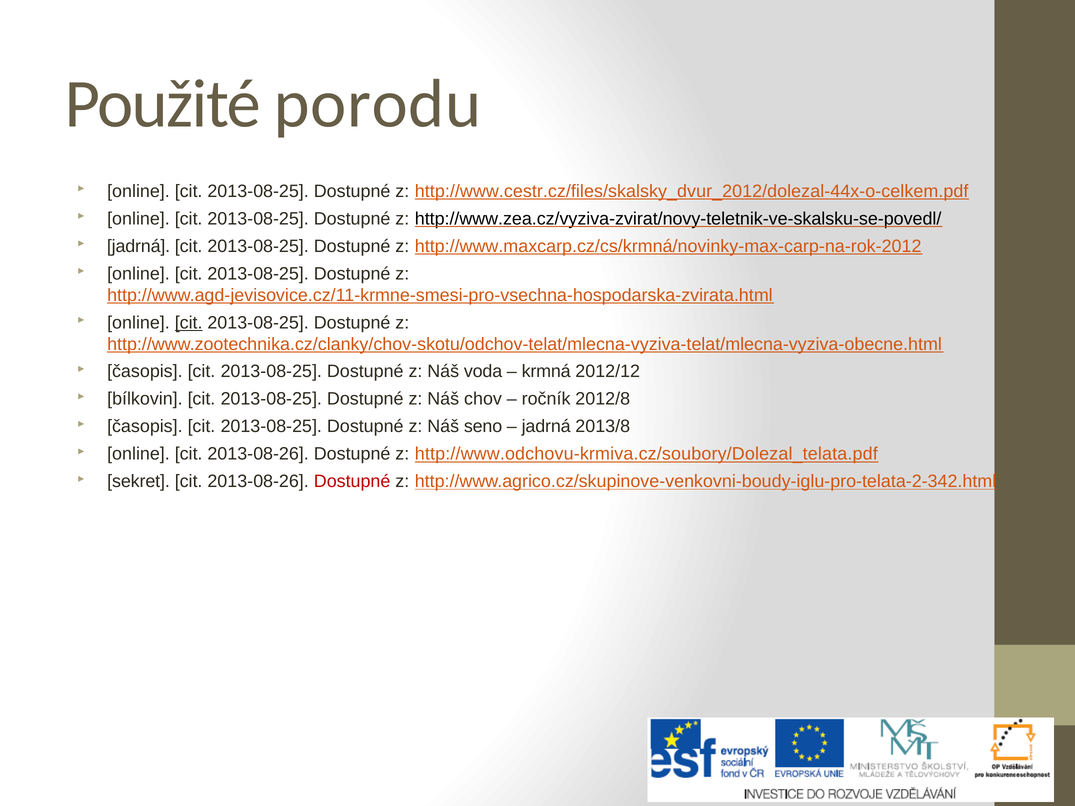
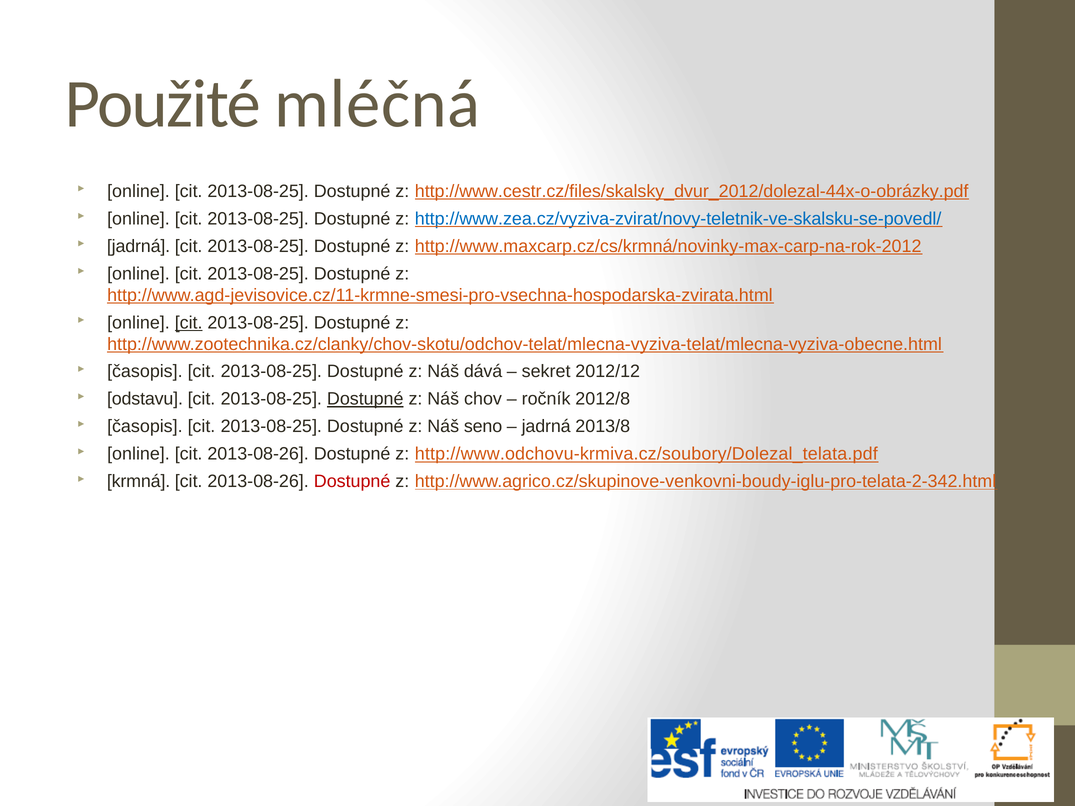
porodu: porodu -> mléčná (377, 104)
http://www.cestr.cz/files/skalsky_dvur_2012/dolezal-44x-o-celkem.pdf: http://www.cestr.cz/files/skalsky_dvur_2012/dolezal-44x-o-celkem.pdf -> http://www.cestr.cz/files/skalsky_dvur_2012/dolezal-44x-o-obrázky.pdf (692, 191)
http://www.zea.cz/vyziva-zvirat/novy-teletnik-ve-skalsku-se-povedl/ colour: black -> blue (678, 219)
voda: voda -> dává (483, 372)
krmná: krmná -> sekret (546, 372)
bílkovin: bílkovin -> odstavu (145, 399)
Dostupné underline: none -> present (365, 399)
sekret: sekret -> krmná (139, 482)
